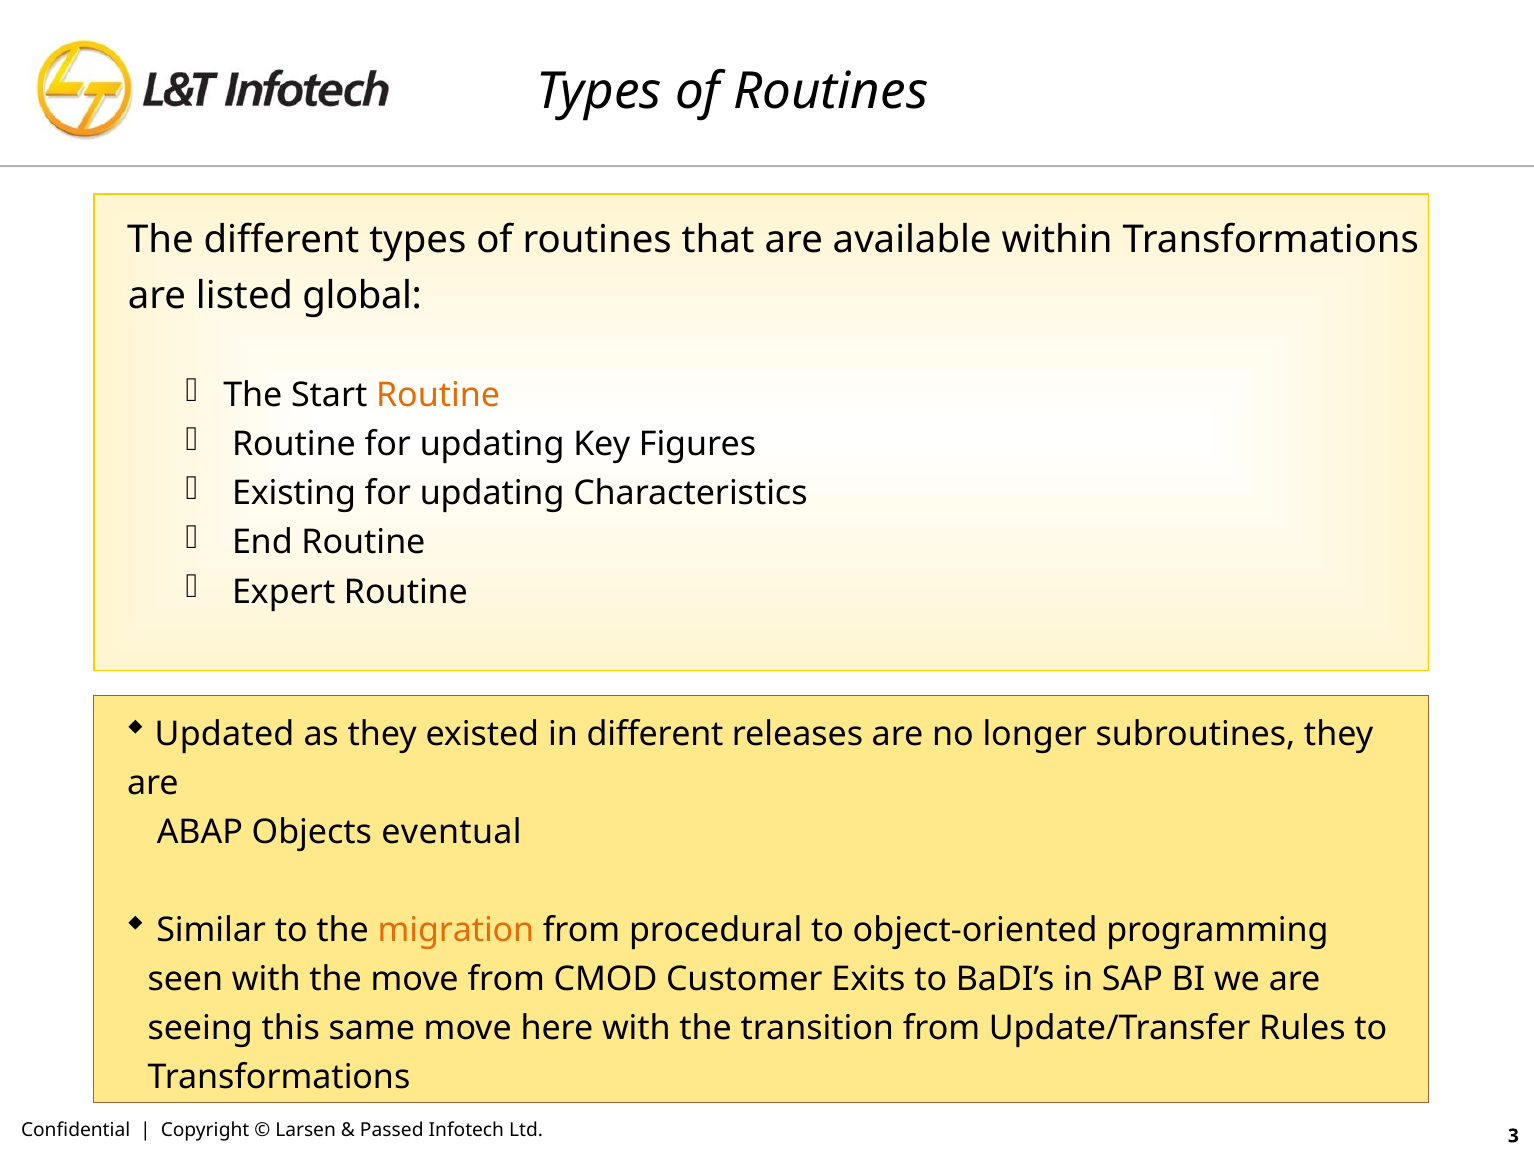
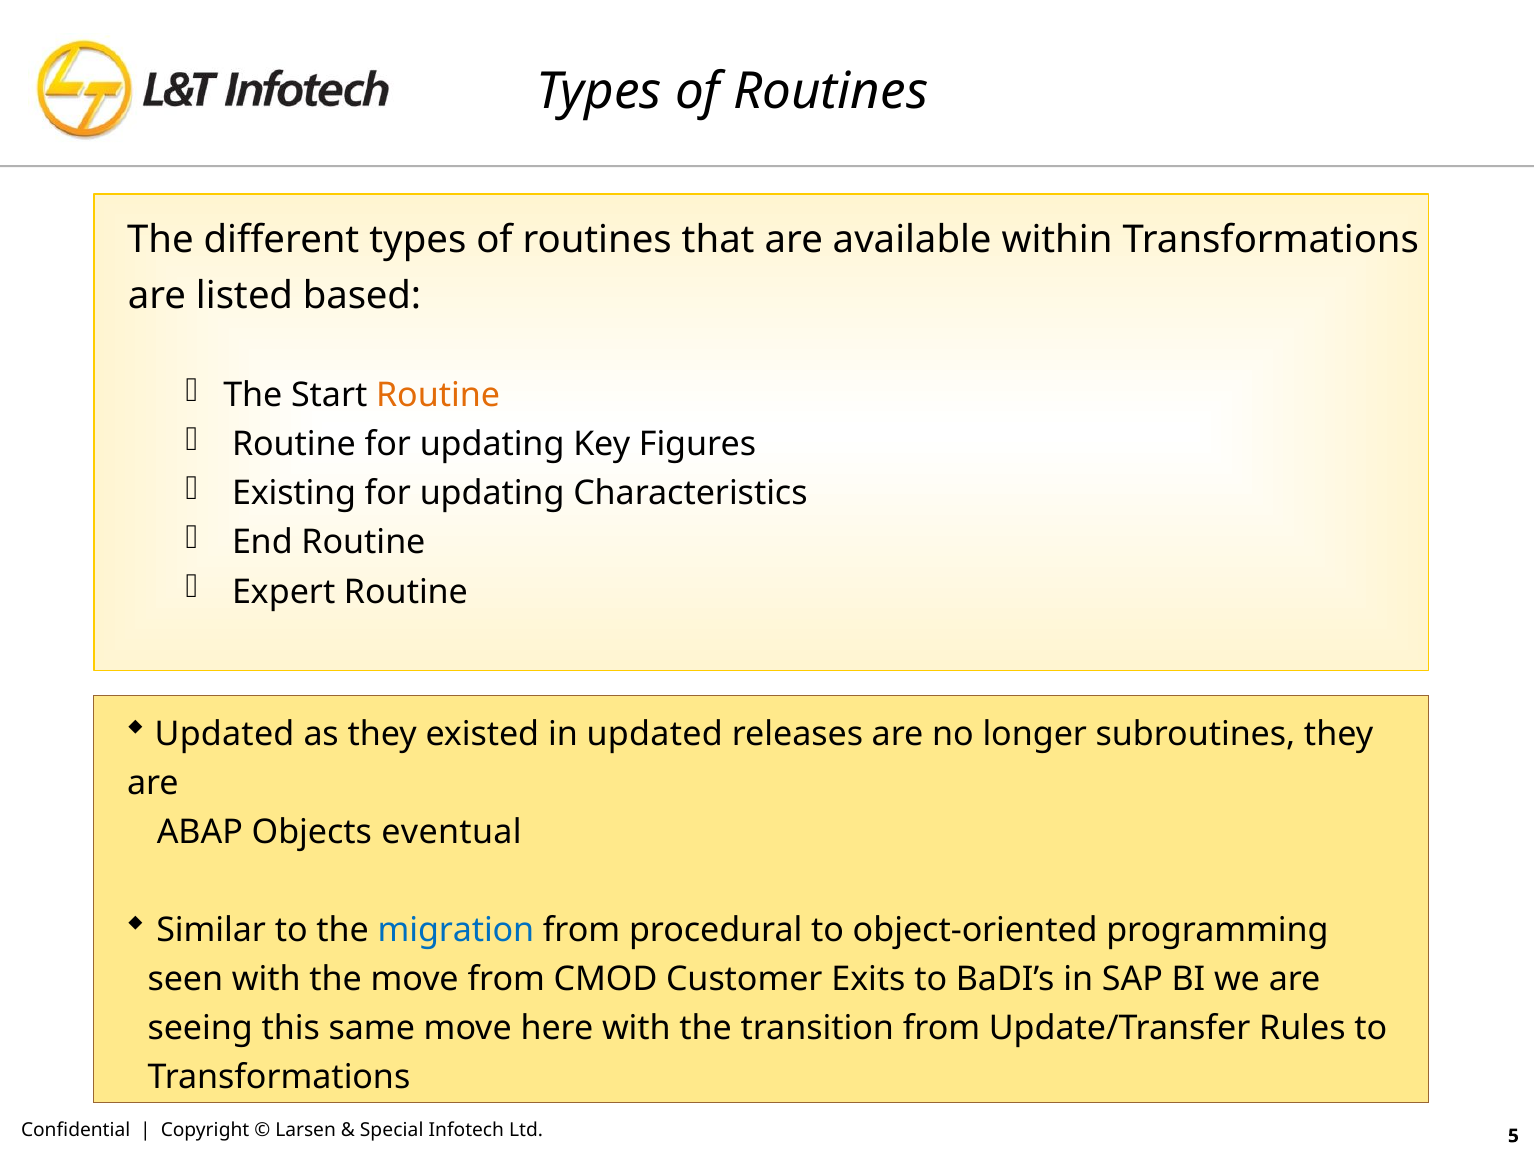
global: global -> based (362, 296)
in different: different -> updated (655, 734)
migration colour: orange -> blue (456, 931)
Passed: Passed -> Special (392, 1131)
3: 3 -> 5 (1513, 1136)
